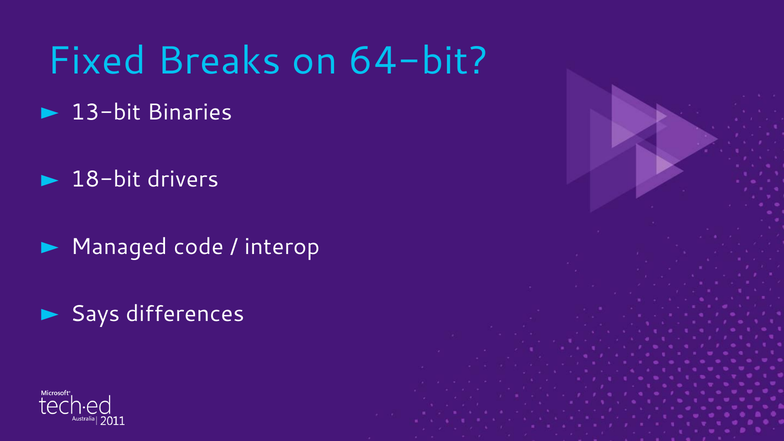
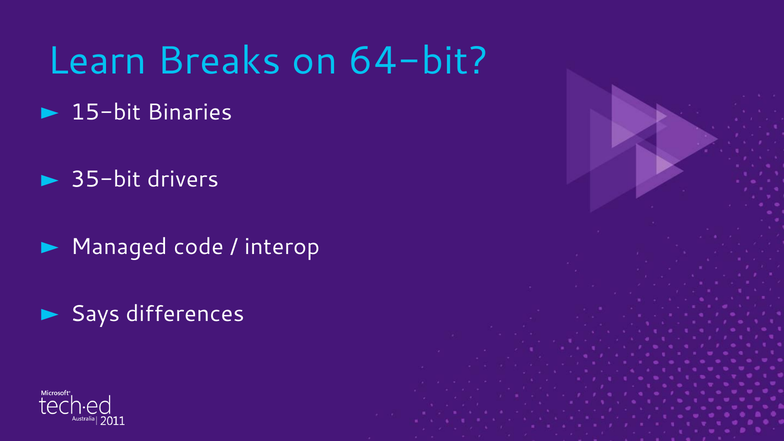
Fixed: Fixed -> Learn (97, 61)
13-bit: 13-bit -> 15-bit (106, 112)
18-bit: 18-bit -> 35-bit (106, 179)
